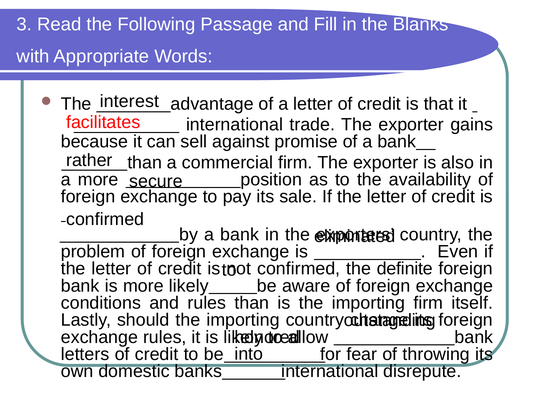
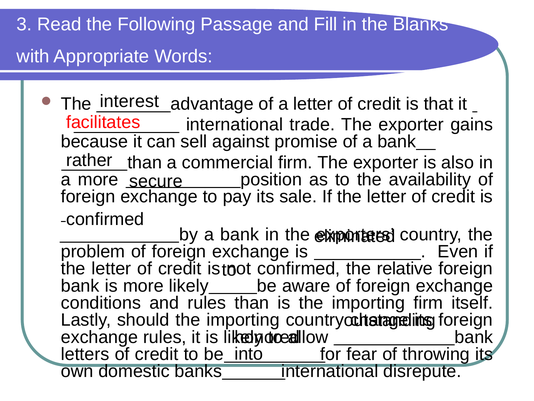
definite: definite -> relative (405, 268)
